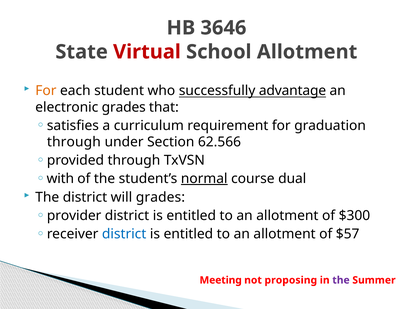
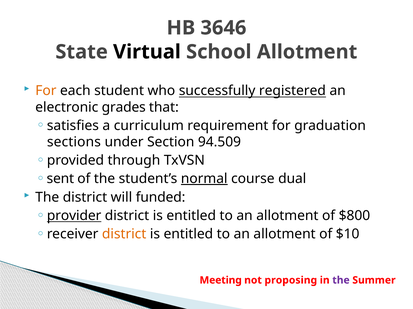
Virtual colour: red -> black (147, 52)
advantage: advantage -> registered (292, 91)
through: through -> sections (74, 142)
62.566: 62.566 -> 94.509 (219, 142)
with: with -> sent (60, 179)
will grades: grades -> funded (161, 198)
provider underline: none -> present (74, 216)
$300: $300 -> $800 (354, 216)
district colour: blue -> orange (124, 235)
$57: $57 -> $10 (348, 235)
